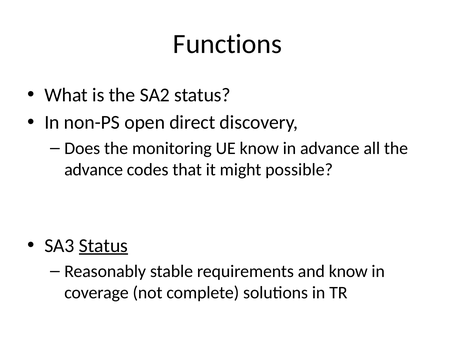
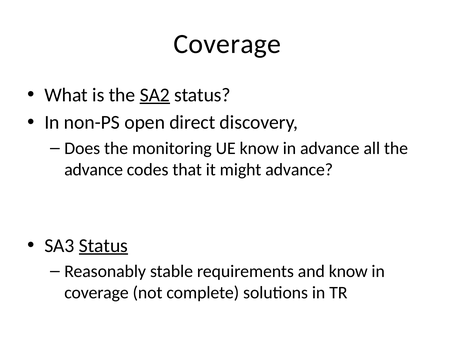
Functions: Functions -> Coverage (227, 44)
SA2 underline: none -> present (155, 95)
might possible: possible -> advance (299, 170)
